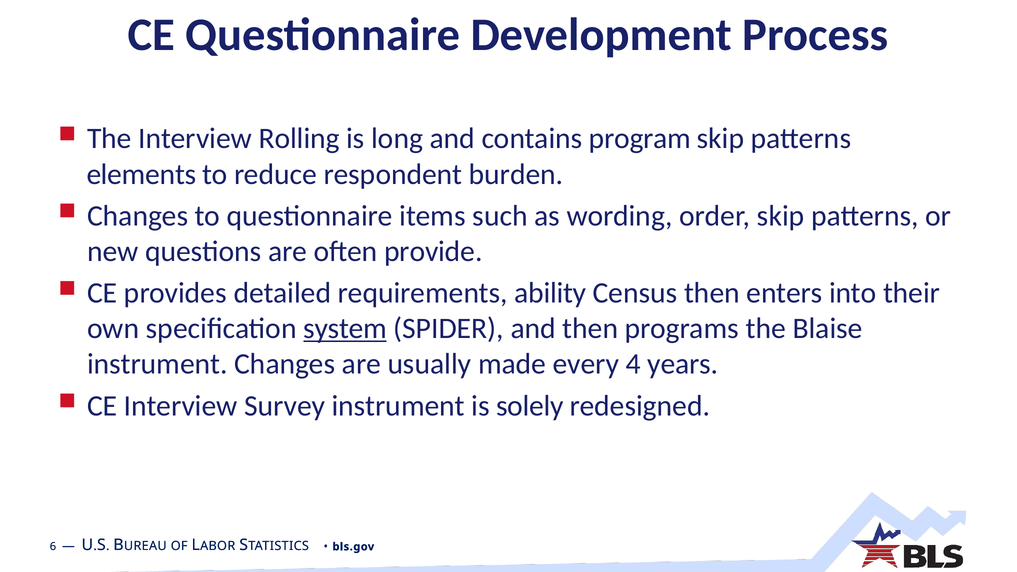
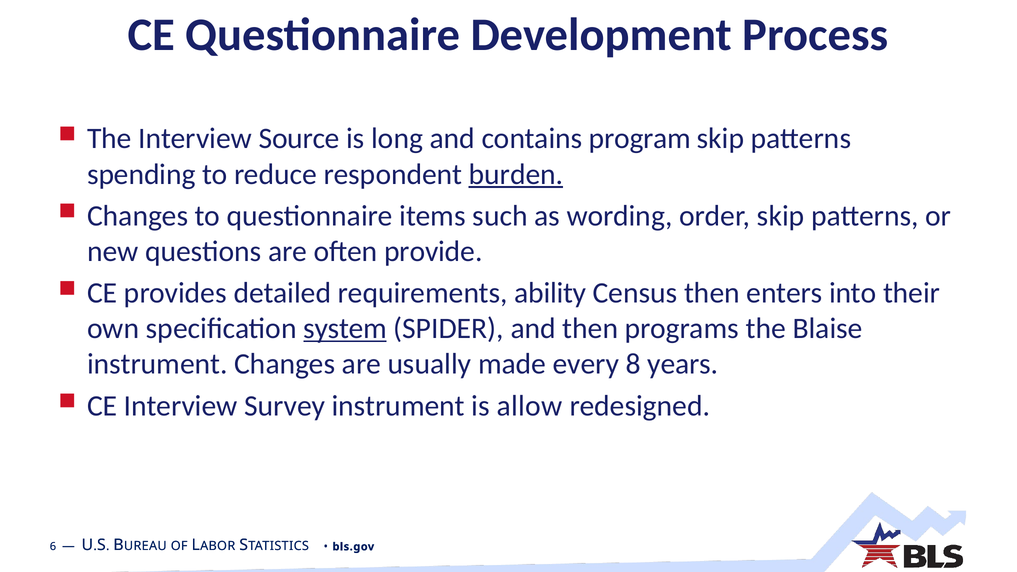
Rolling: Rolling -> Source (299, 139)
elements: elements -> spending (141, 174)
burden underline: none -> present (516, 174)
4: 4 -> 8 (633, 364)
solely: solely -> allow (530, 406)
